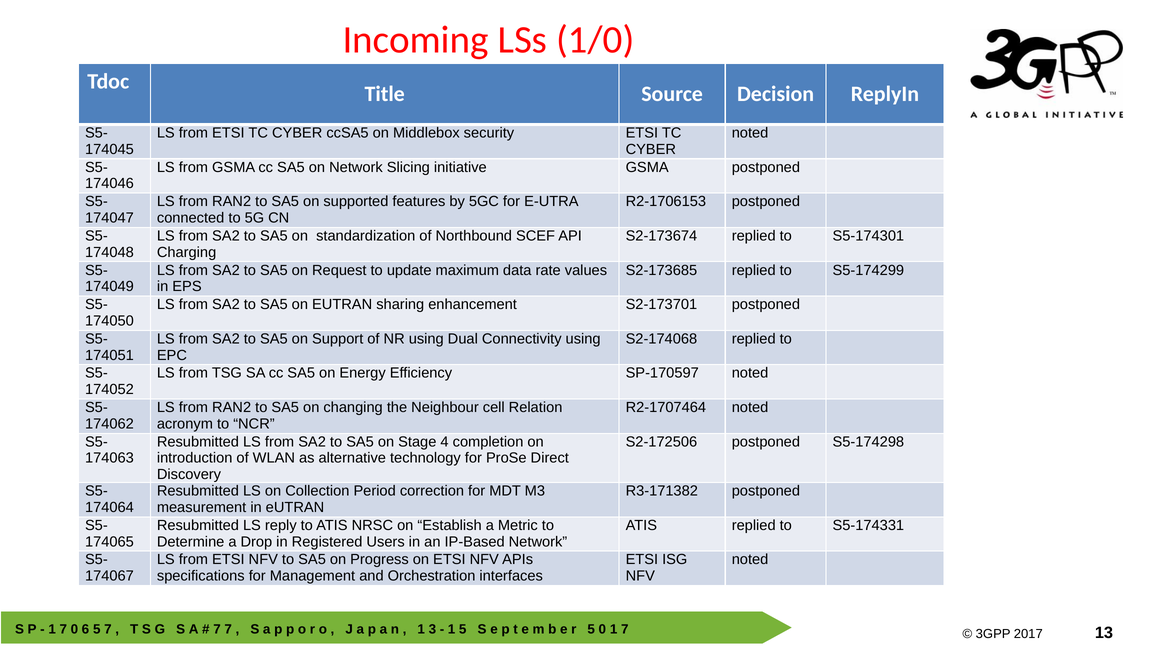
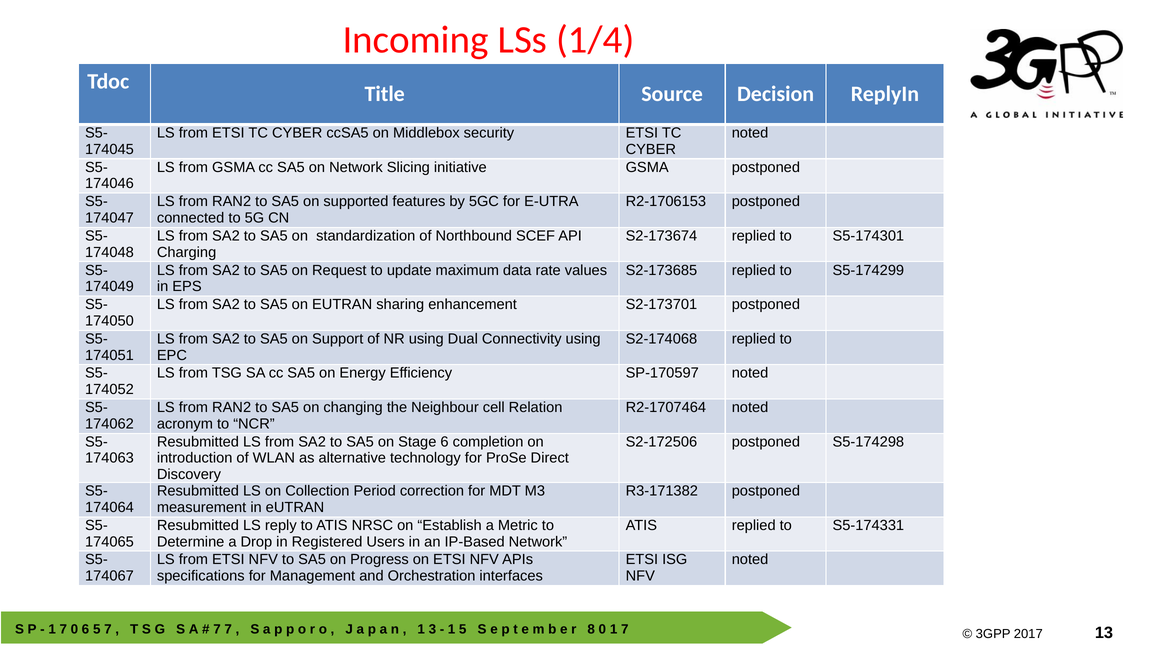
1/0: 1/0 -> 1/4 (595, 40)
Stage 4: 4 -> 6 (444, 442)
5: 5 -> 8 (591, 629)
